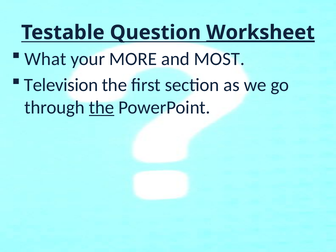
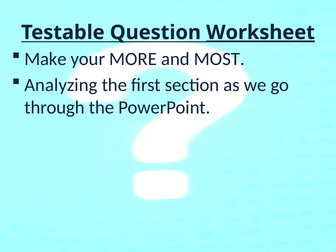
What: What -> Make (45, 59)
Television: Television -> Analyzing (61, 85)
the underline: present -> none (102, 107)
